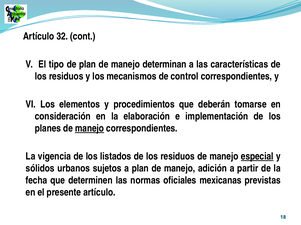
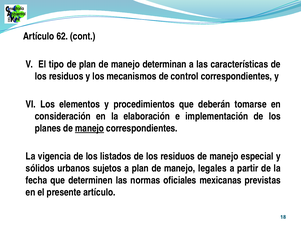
32: 32 -> 62 (62, 36)
especial underline: present -> none (257, 157)
adición: adición -> legales (212, 169)
